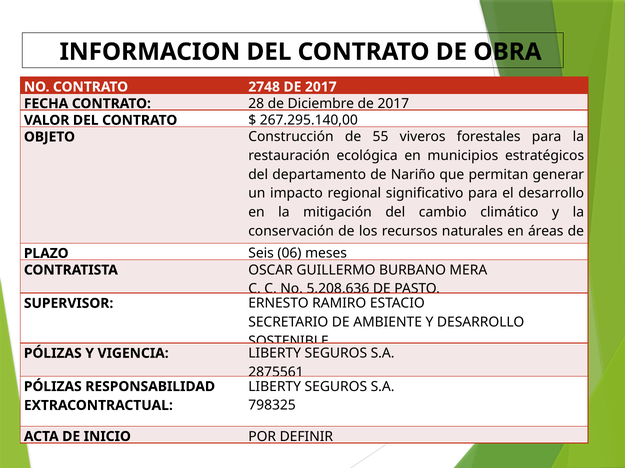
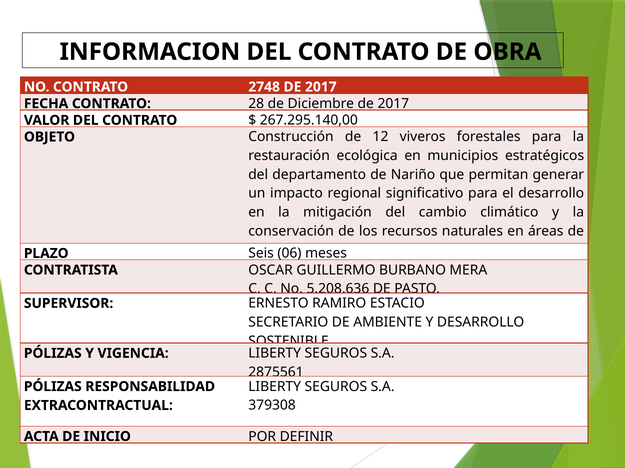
55: 55 -> 12 (381, 137)
798325: 798325 -> 379308 (272, 406)
